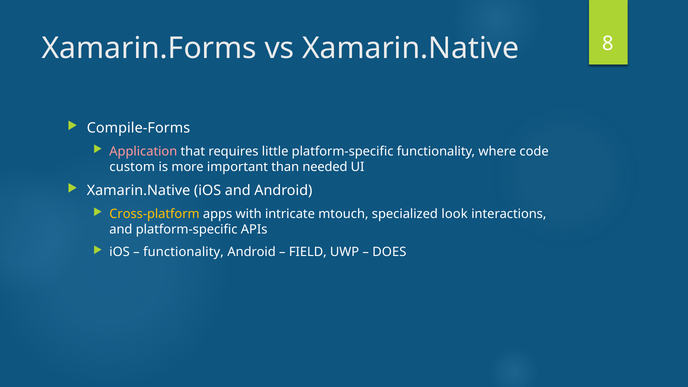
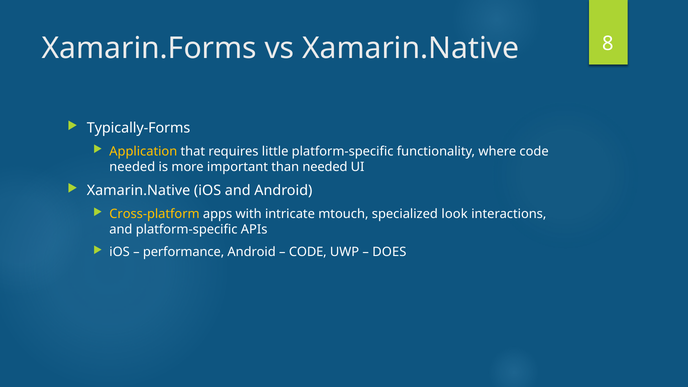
Compile-Forms: Compile-Forms -> Typically-Forms (139, 128)
Application colour: pink -> yellow (143, 151)
custom: custom -> needed (132, 167)
functionality: functionality -> performance (184, 252)
FIELD: FIELD -> CODE (308, 252)
